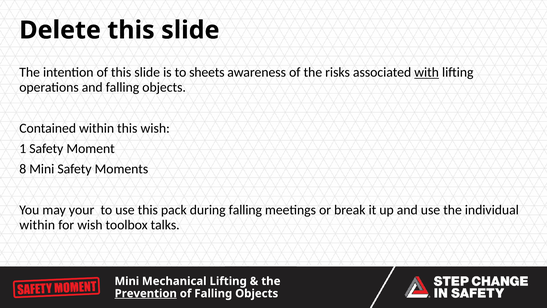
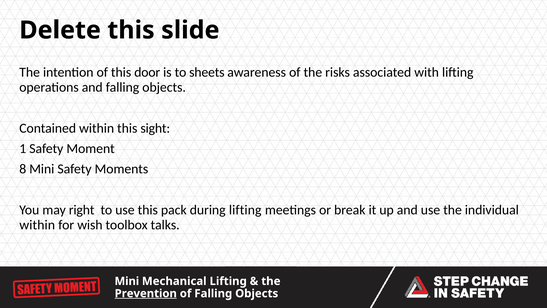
of this slide: slide -> door (147, 72)
with underline: present -> none (427, 72)
this wish: wish -> sight (155, 128)
your: your -> right (82, 210)
during falling: falling -> lifting (245, 210)
